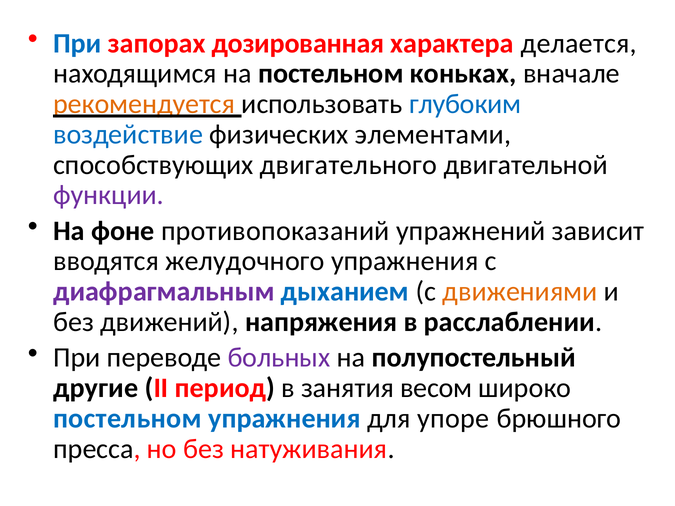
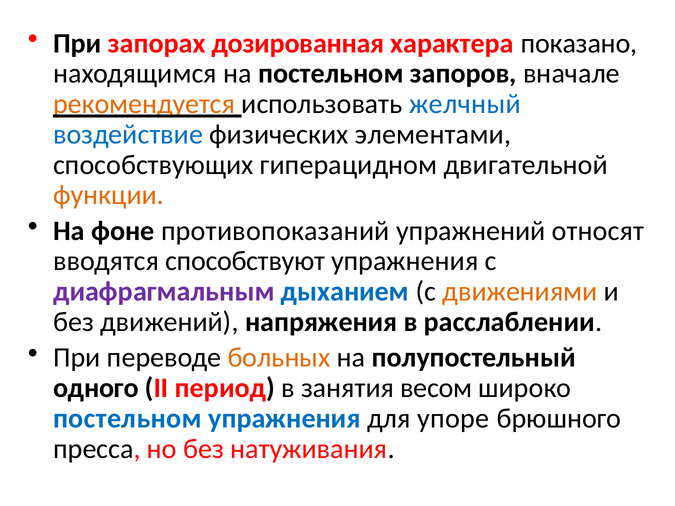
При colour: blue -> black (77, 43)
делается: делается -> показано (579, 43)
коньках: коньках -> запоров (463, 74)
глубоким: глубоким -> желчный (465, 104)
двигательного: двигательного -> гиперацидном (349, 165)
функции colour: purple -> orange (109, 195)
зависит: зависит -> относят (598, 231)
желудочного: желудочного -> способствуют (245, 261)
больных colour: purple -> orange (279, 358)
другие: другие -> одного (96, 388)
